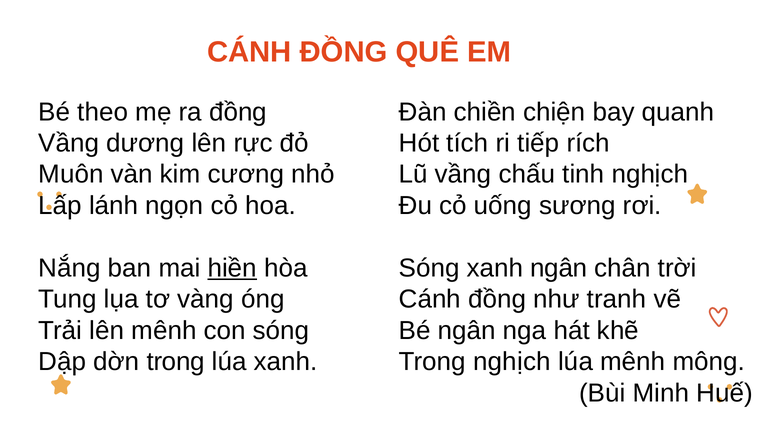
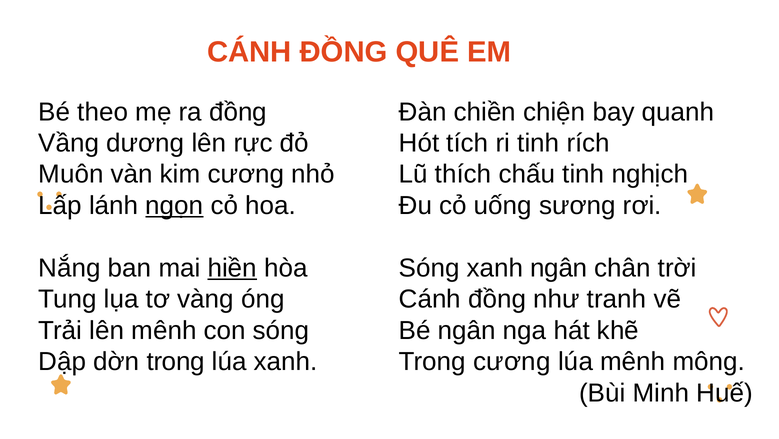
ri tiếp: tiếp -> tinh (538, 143)
Lũ vầng: vầng -> thích (463, 174)
ngọn underline: none -> present (174, 206)
Trong nghịch: nghịch -> cương (512, 362)
